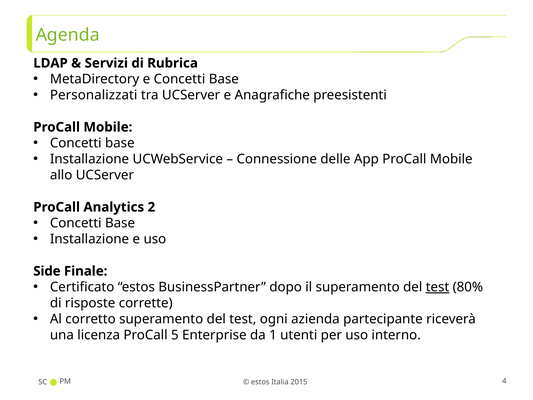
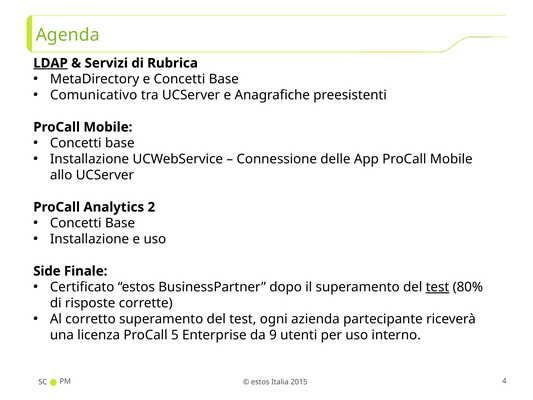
LDAP underline: none -> present (51, 63)
Personalizzati: Personalizzati -> Comunicativo (94, 95)
1: 1 -> 9 (273, 335)
